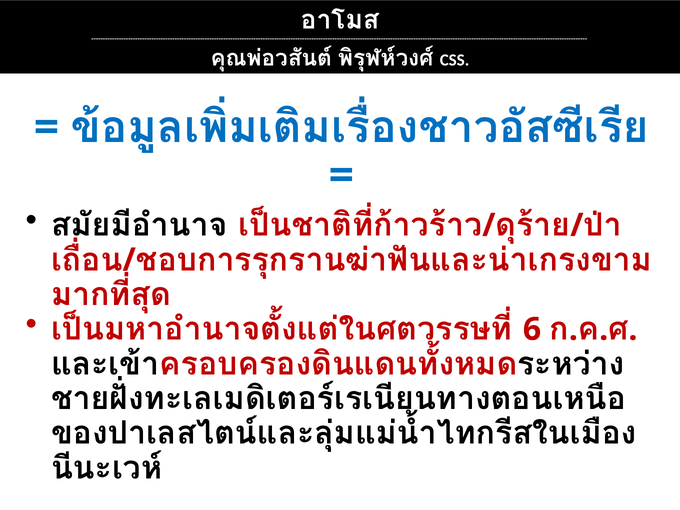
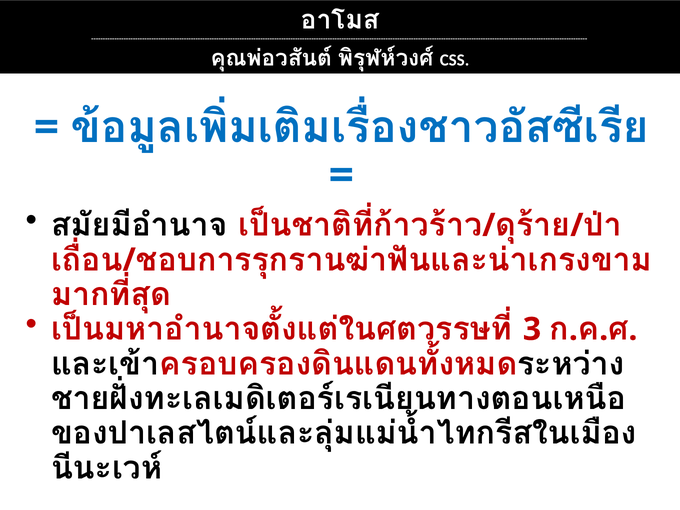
6: 6 -> 3 (532, 329)
